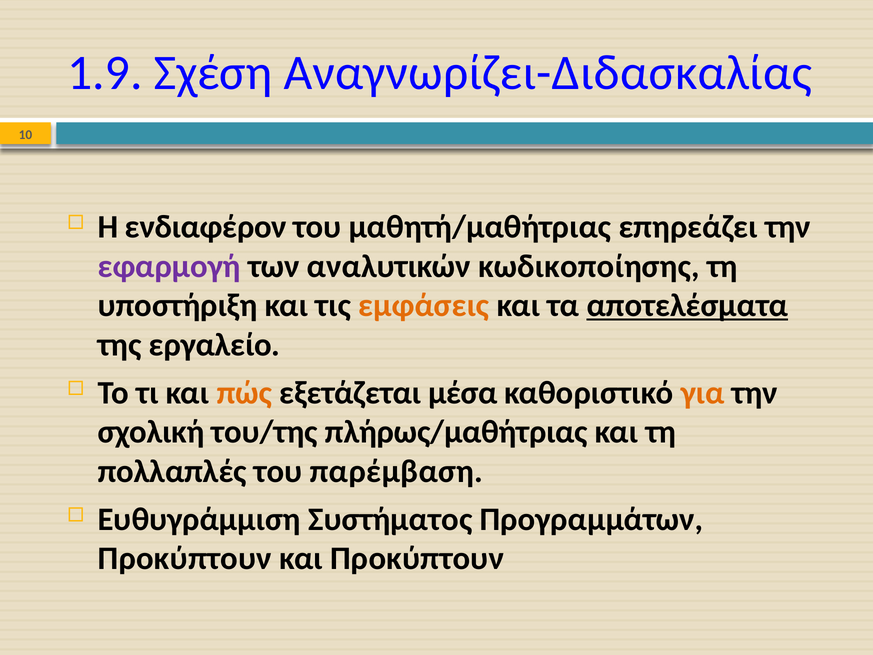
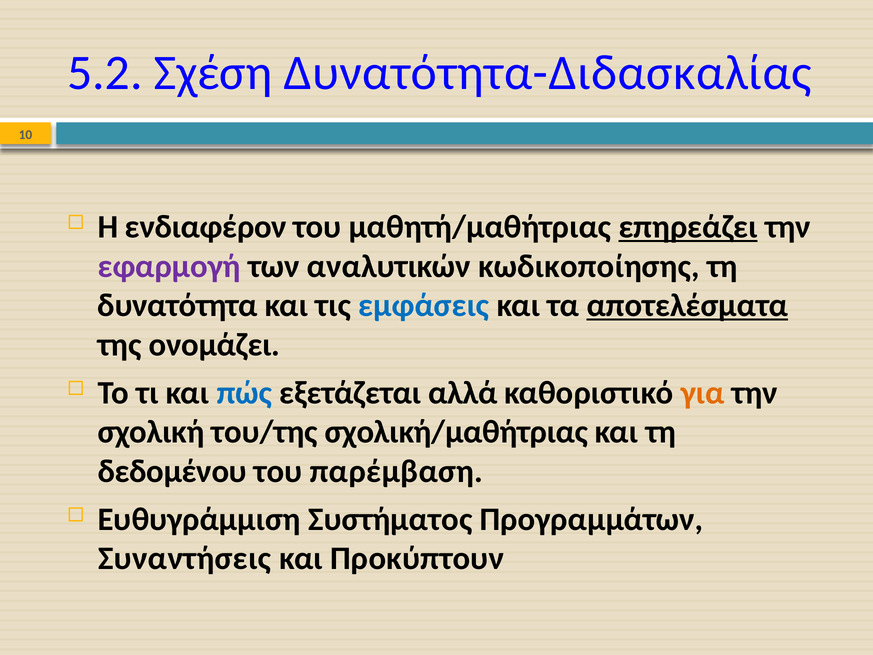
1.9: 1.9 -> 5.2 (105, 73)
Αναγνωρίζει-Διδασκαλίας: Αναγνωρίζει-Διδασκαλίας -> Δυνατότητα-Διδασκαλίας (548, 73)
επηρεάζει underline: none -> present (688, 227)
υποστήριξη: υποστήριξη -> δυνατότητα (178, 305)
εμφάσεις colour: orange -> blue (424, 305)
εργαλείο: εργαλείο -> ονομάζει (215, 345)
πώς colour: orange -> blue (244, 393)
μέσα: μέσα -> αλλά (463, 393)
πλήρως/μαθήτριας: πλήρως/μαθήτριας -> σχολική/μαθήτριας (456, 432)
πολλαπλές: πολλαπλές -> δεδομένου (172, 471)
Προκύπτουν: Προκύπτουν -> Συναντήσεις (185, 558)
